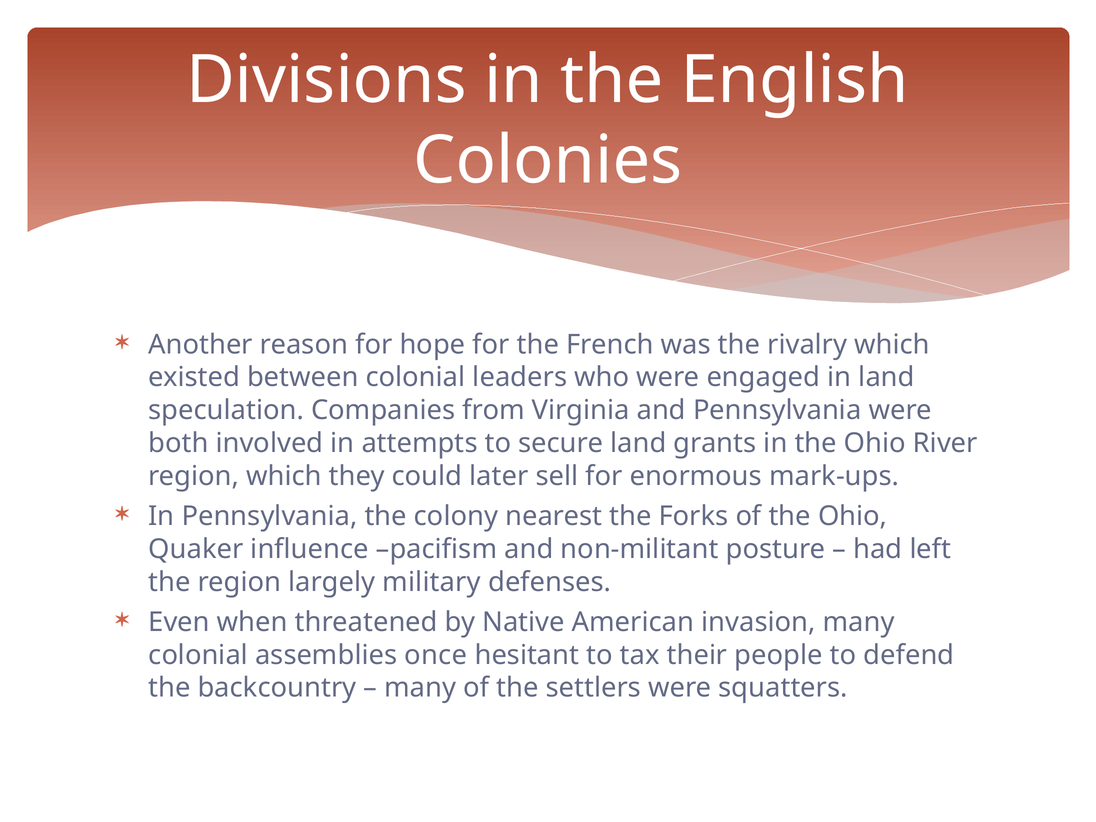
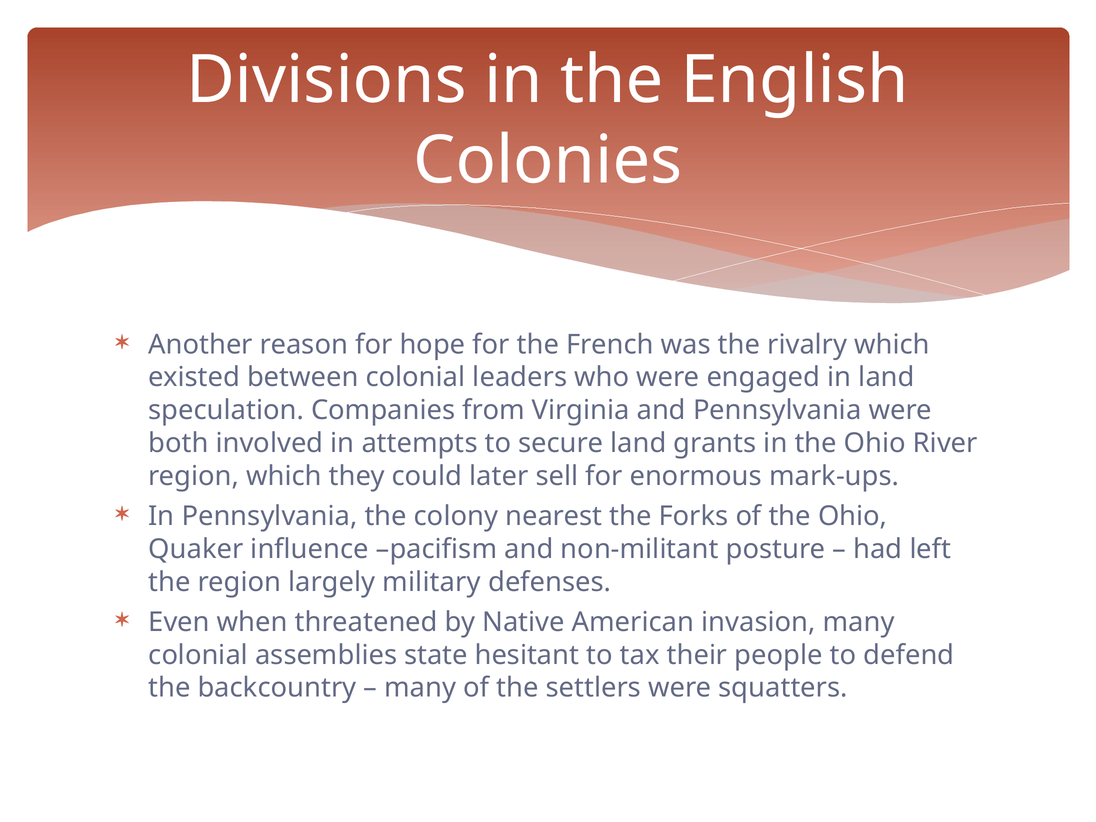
once: once -> state (436, 655)
